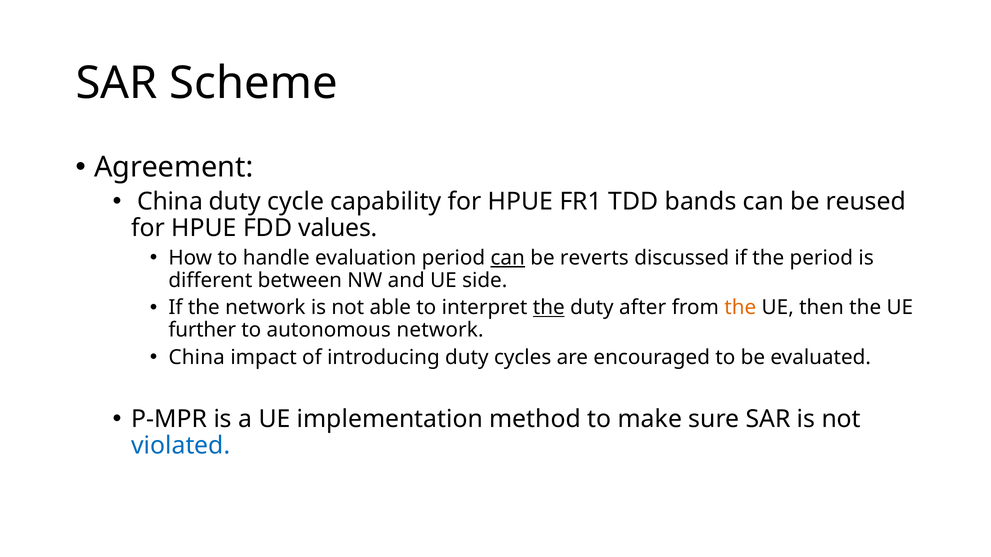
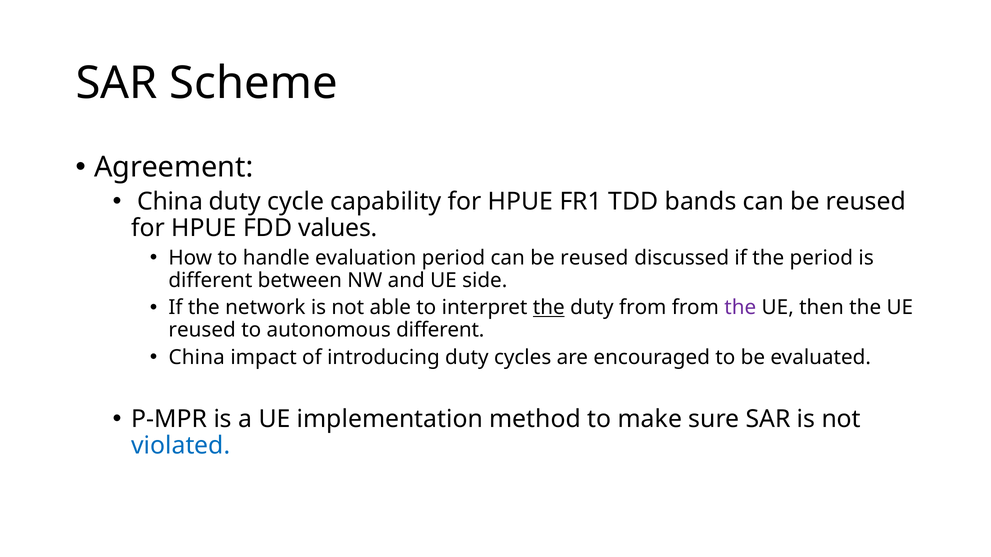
can underline: present -> none (508, 258)
reverts: reverts -> reused (594, 258)
duty after: after -> from (643, 308)
the colour: orange -> purple (740, 308)
further: further -> reused (202, 330)
autonomous network: network -> different (440, 330)
